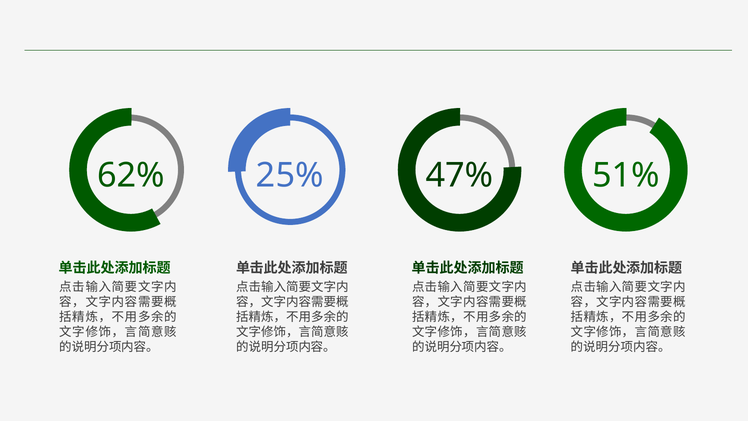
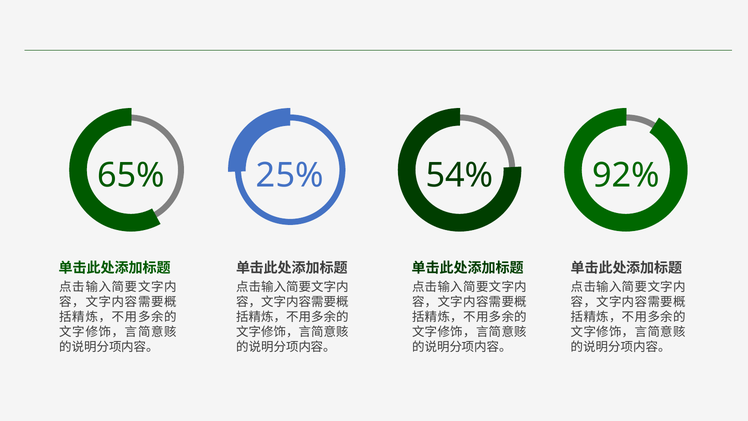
62%: 62% -> 65% (131, 176)
47%: 47% -> 54% (460, 176)
51%: 51% -> 92% (626, 176)
